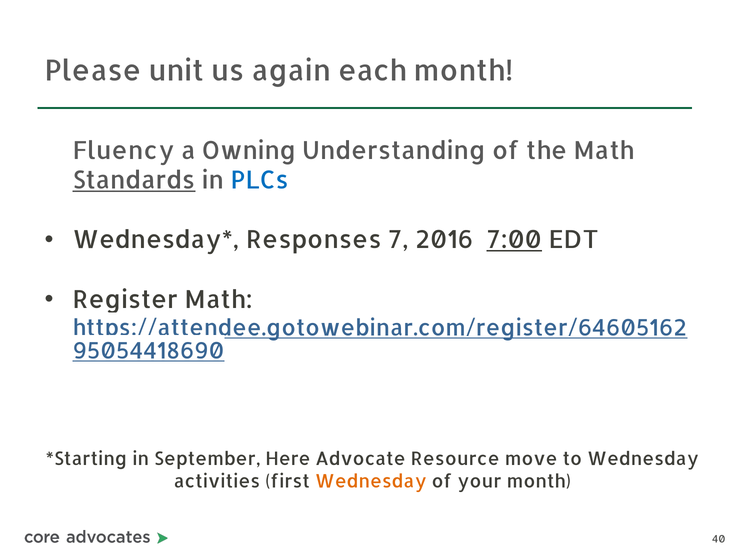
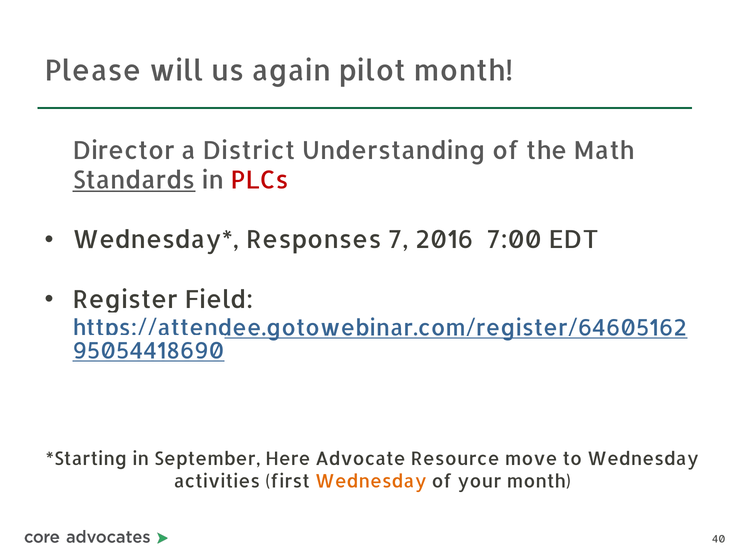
unit: unit -> will (176, 71)
each: each -> pilot (372, 71)
Fluency: Fluency -> Director (124, 151)
Owning: Owning -> District (249, 151)
PLCs colour: blue -> red (260, 181)
7:00 underline: present -> none (514, 240)
Register Math: Math -> Field (219, 300)
